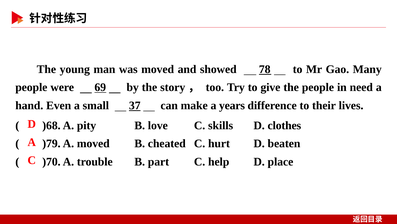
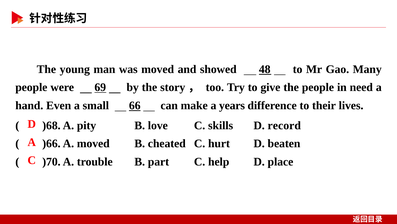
78: 78 -> 48 (265, 69)
37: 37 -> 66 (135, 105)
clothes: clothes -> record (284, 125)
)79: )79 -> )66 (51, 143)
